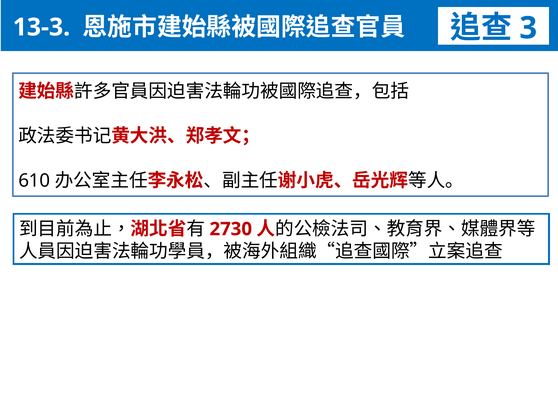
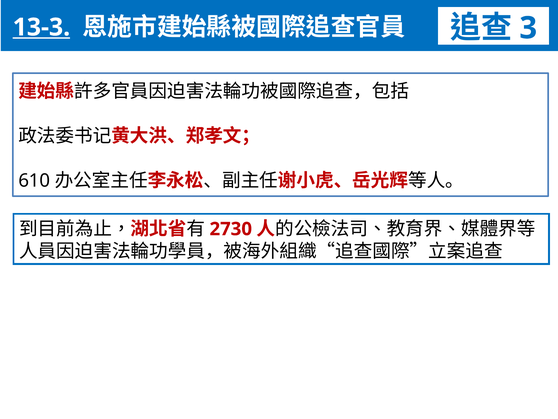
13-3 underline: none -> present (41, 27)
